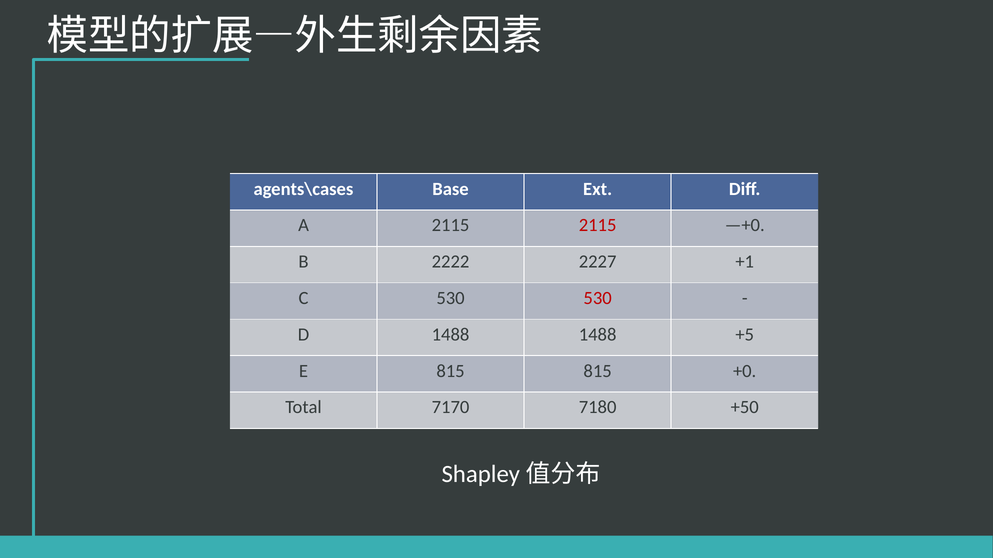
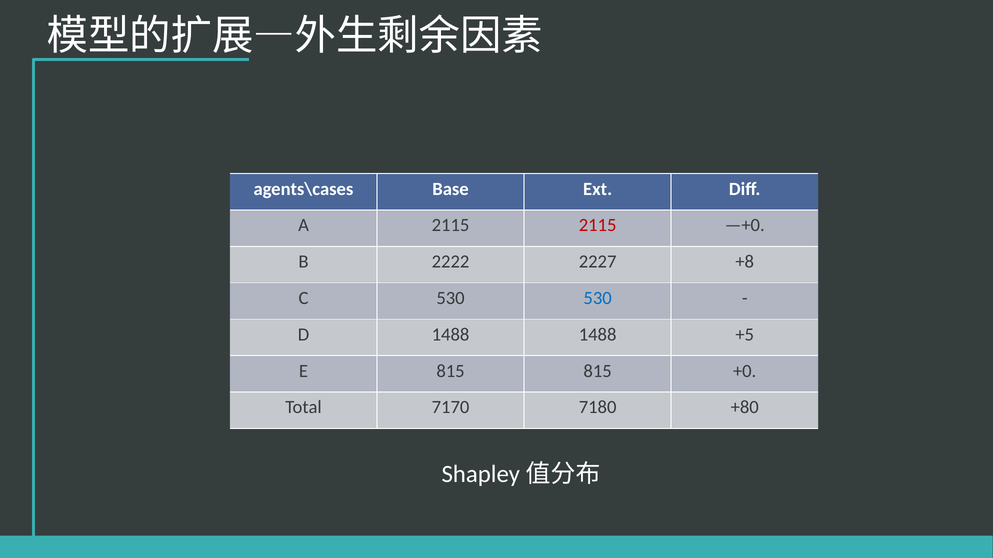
+1: +1 -> +8 (745, 262)
530 colour: red -> blue (598, 298)
+50: +50 -> +80 (745, 408)
